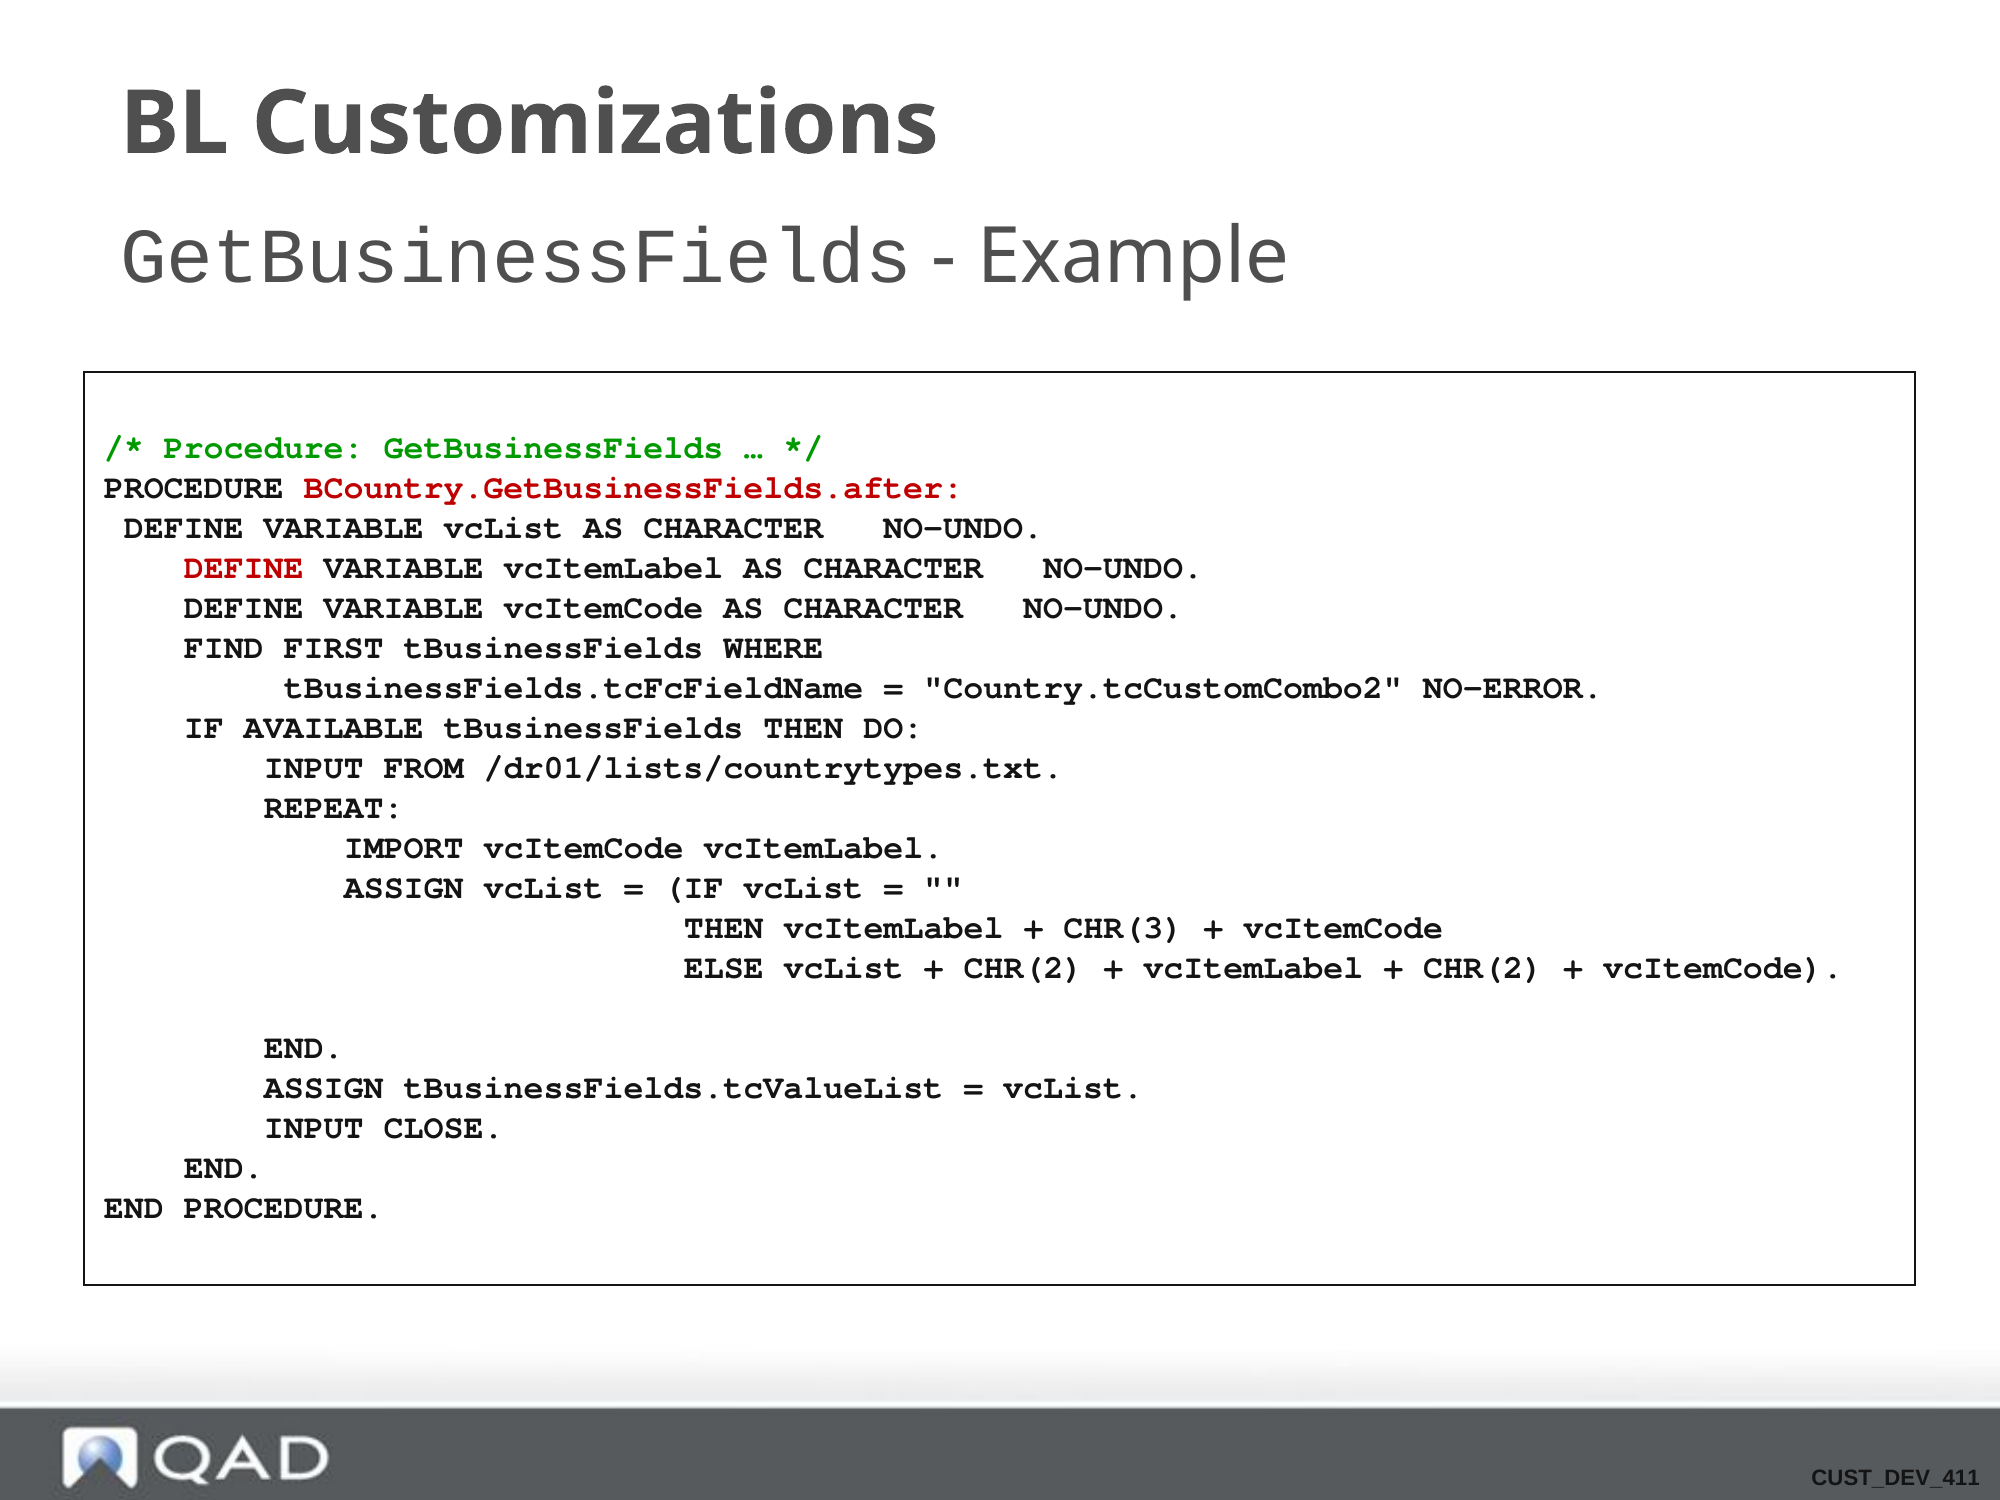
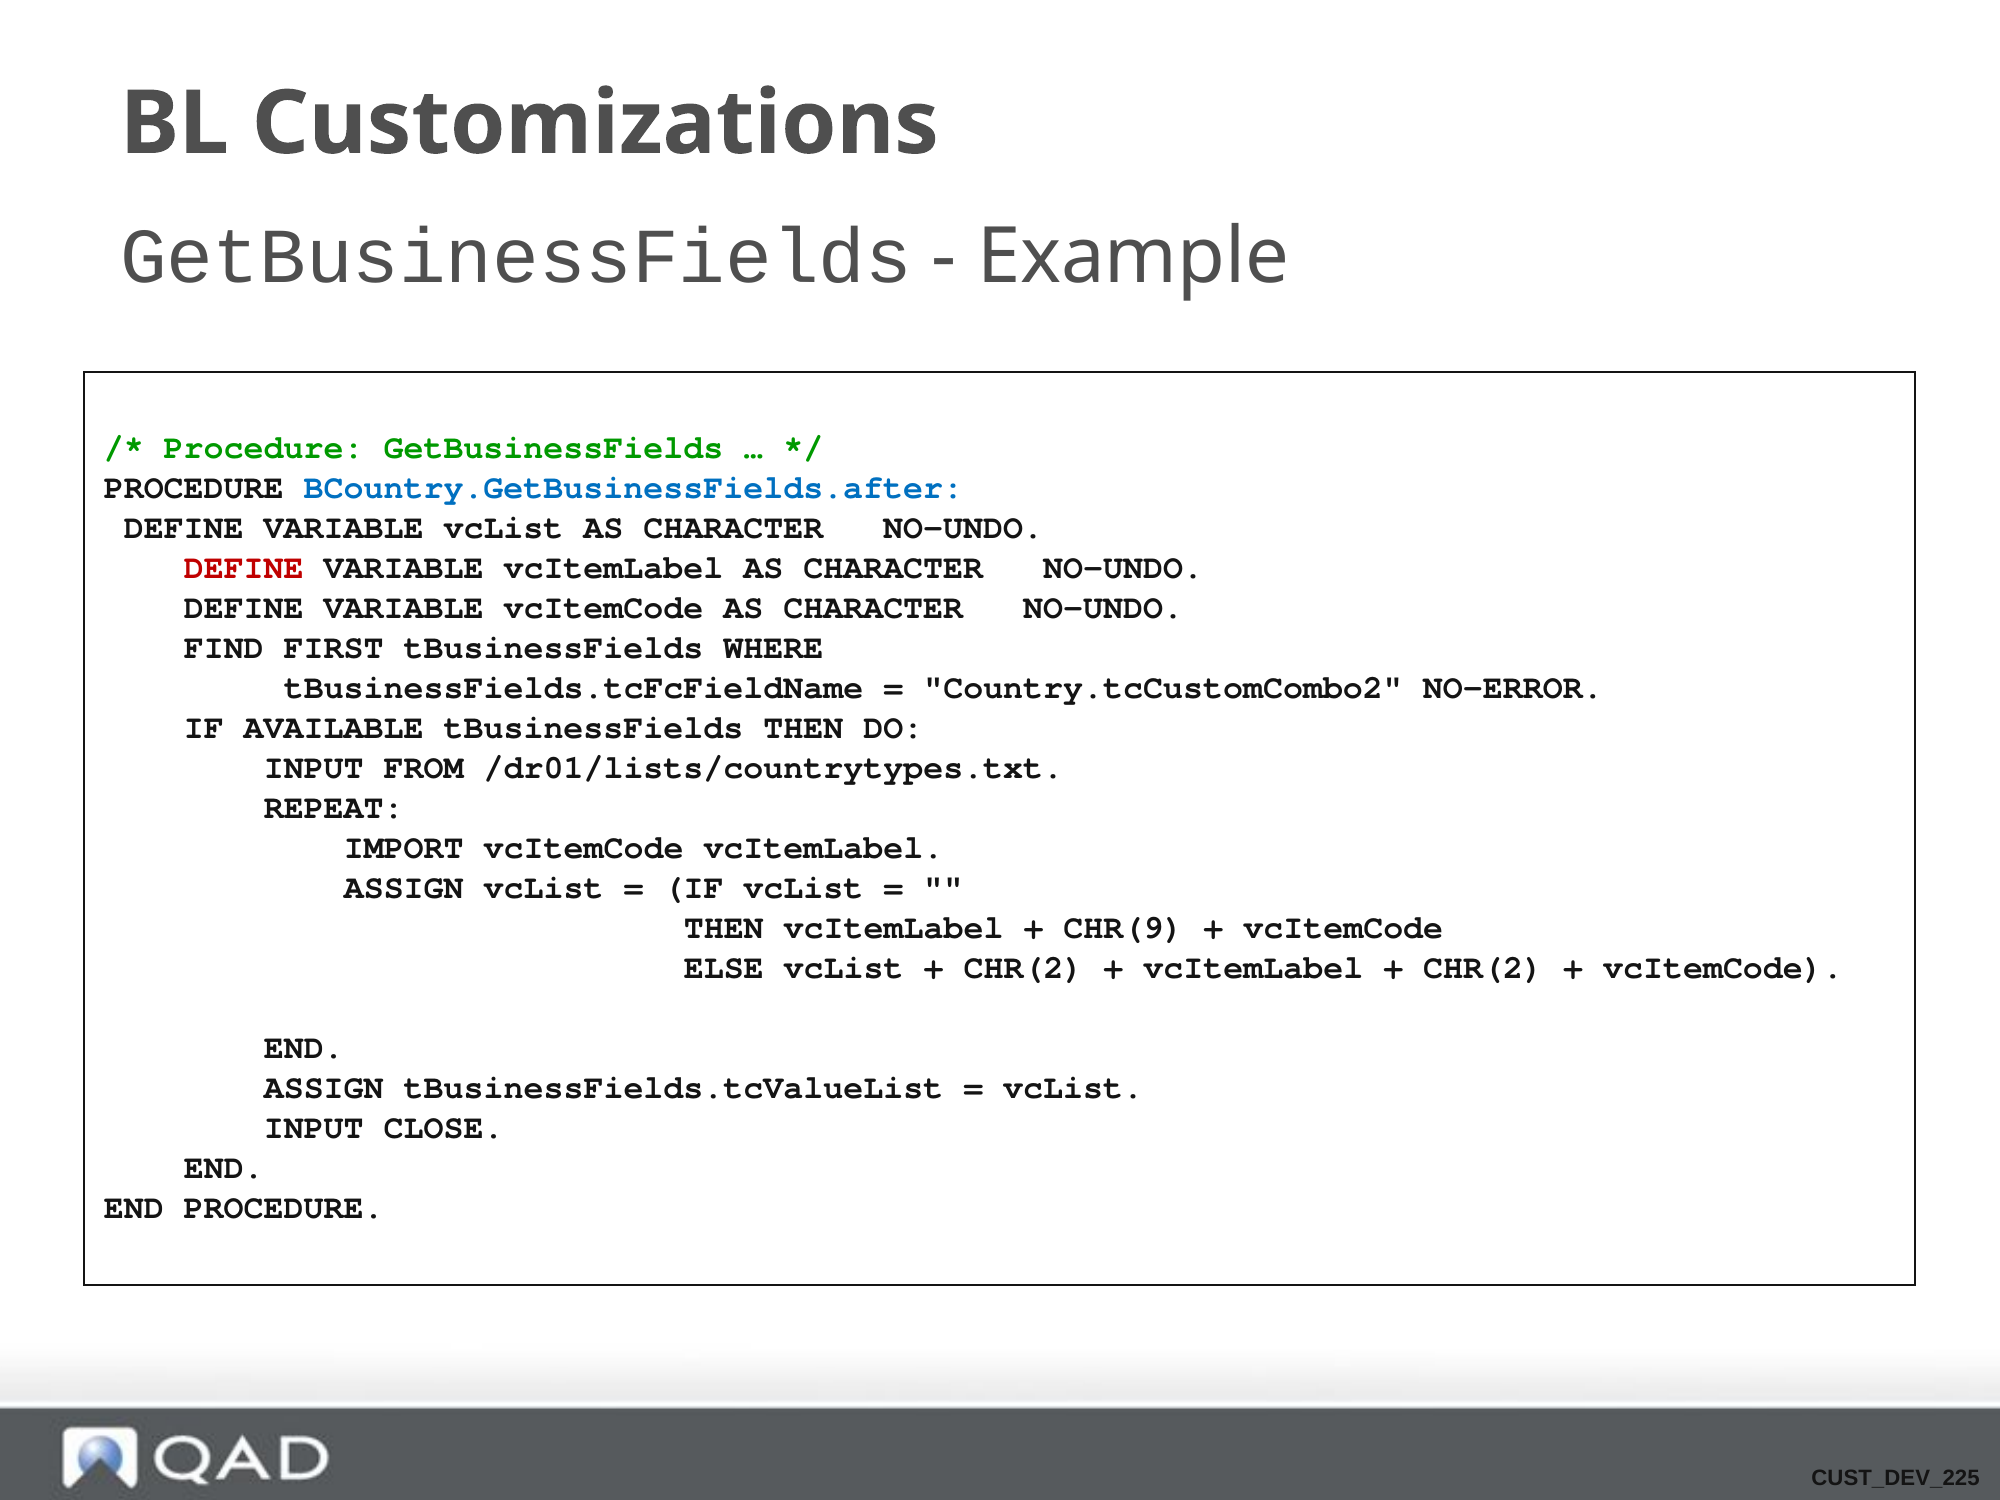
BCountry.GetBusinessFields.after colour: red -> blue (633, 488)
CHR(3: CHR(3 -> CHR(9 (1123, 928)
CUST_DEV_411: CUST_DEV_411 -> CUST_DEV_225 (1896, 1478)
